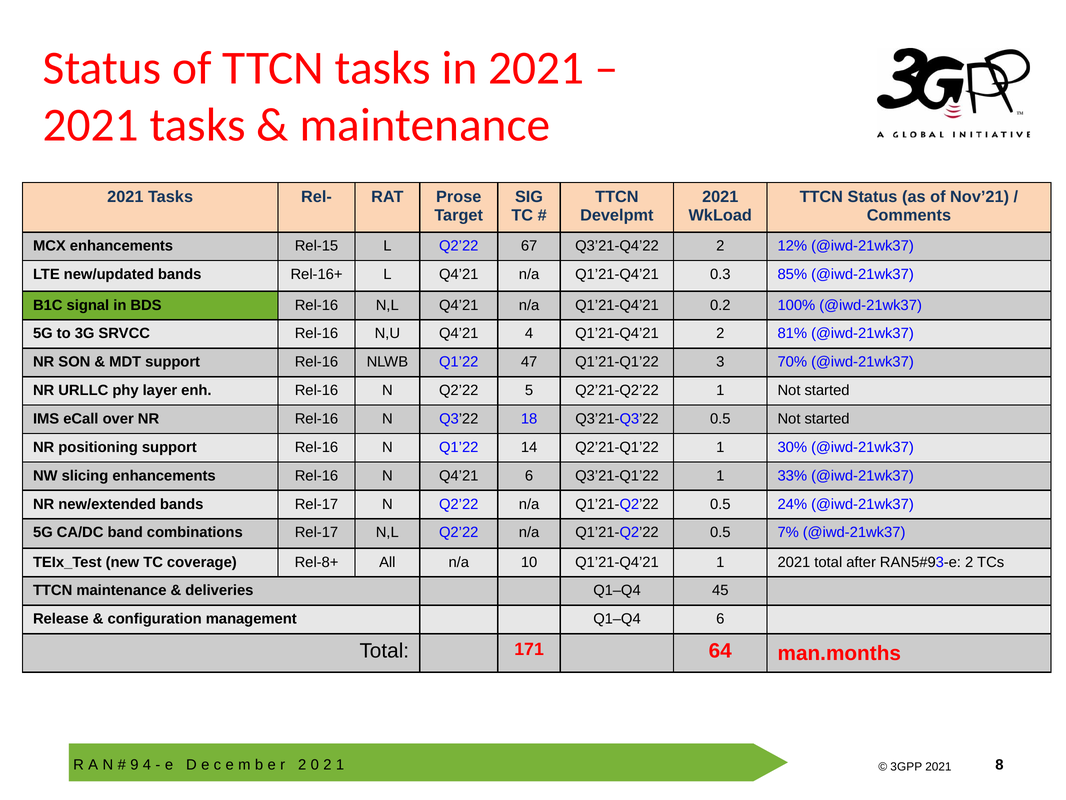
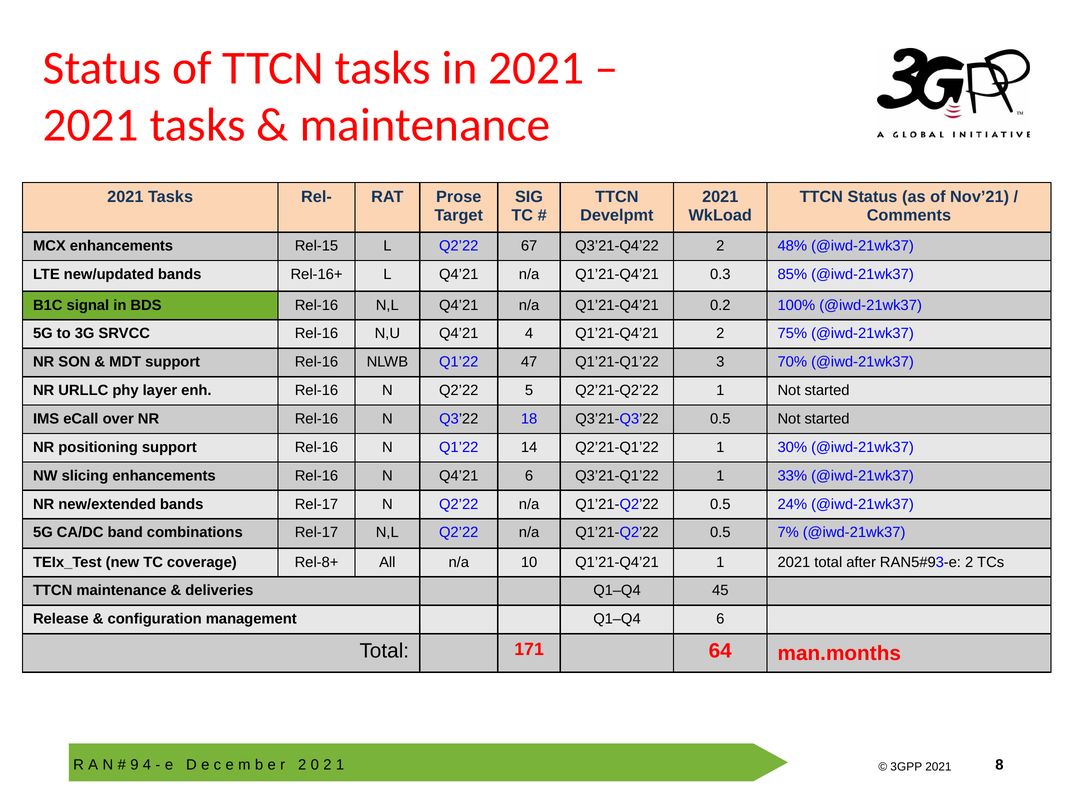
12%: 12% -> 48% (792, 246)
81%: 81% -> 75% (792, 333)
